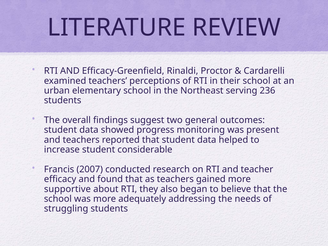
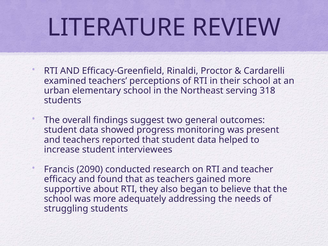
236: 236 -> 318 (267, 91)
considerable: considerable -> interviewees (145, 150)
2007: 2007 -> 2090 (90, 169)
